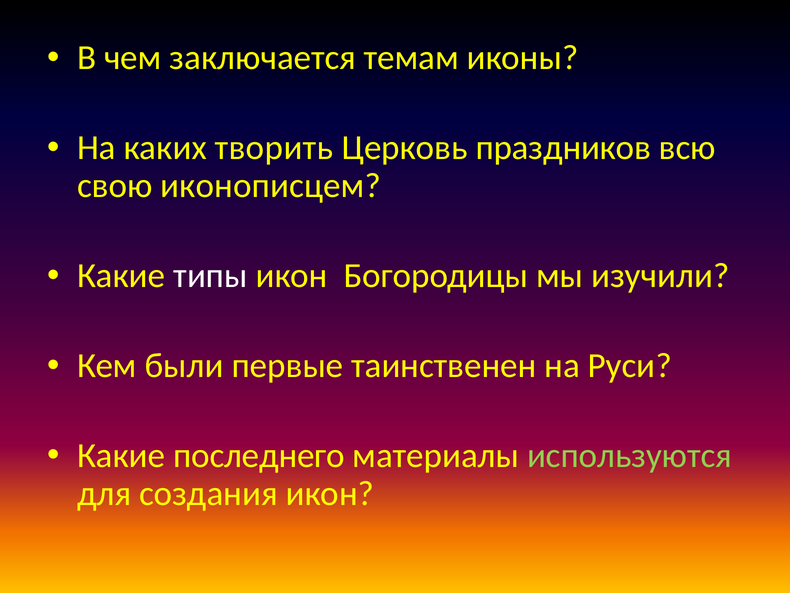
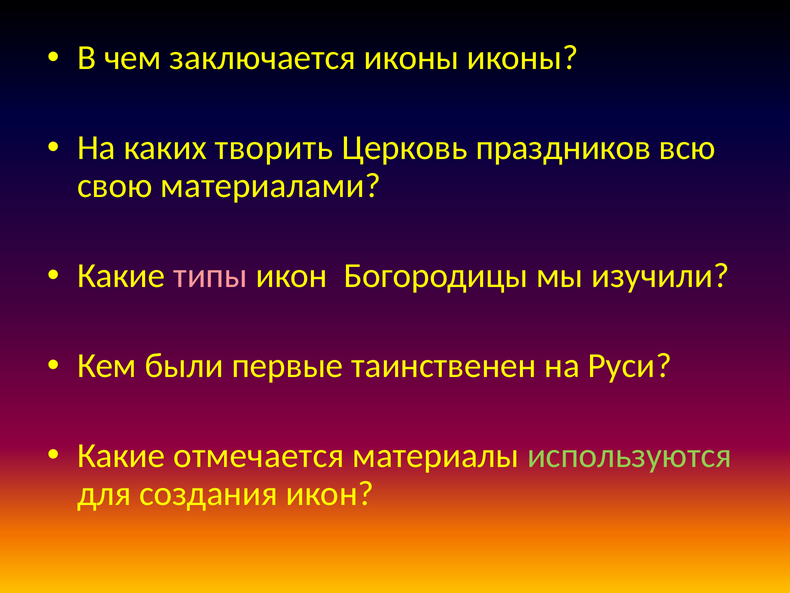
заключается темам: темам -> иконы (411, 58)
иконописцем: иконописцем -> материалами (271, 186)
типы colour: white -> pink (211, 275)
последнего: последнего -> отмечается (259, 455)
